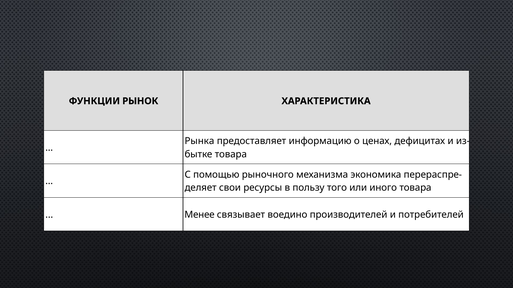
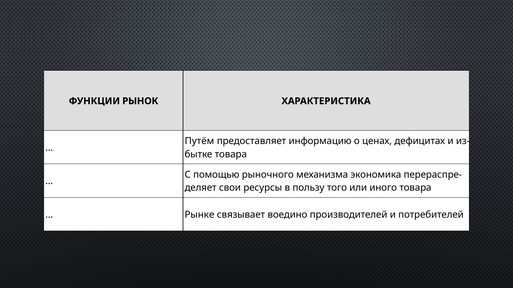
Рынка: Рынка -> Путём (199, 141)
Менее: Менее -> Рынке (199, 215)
